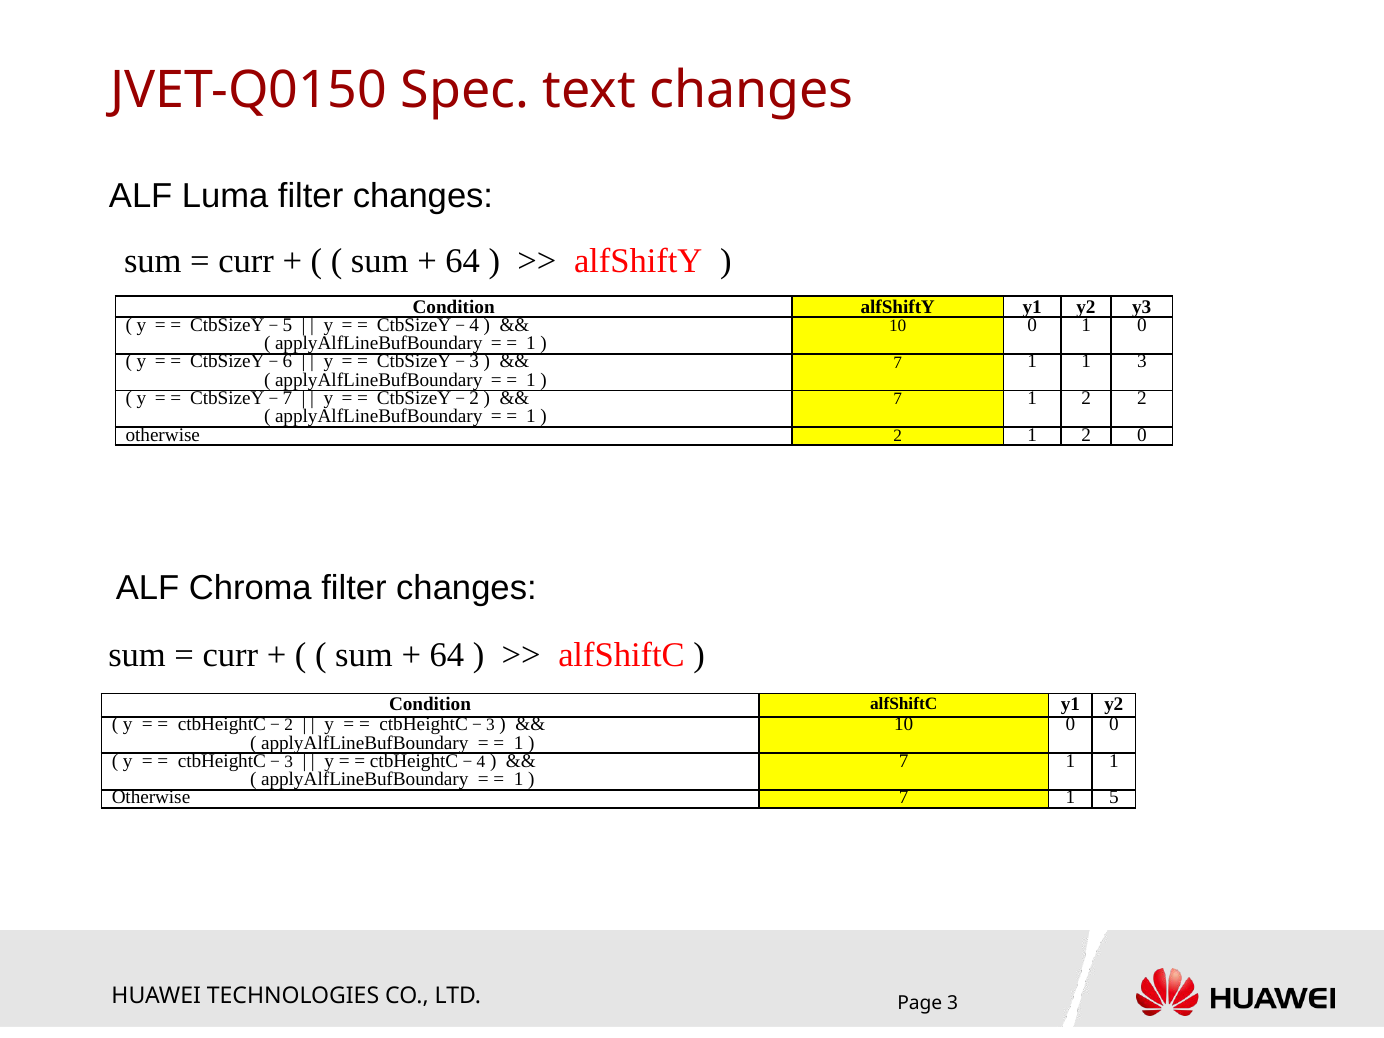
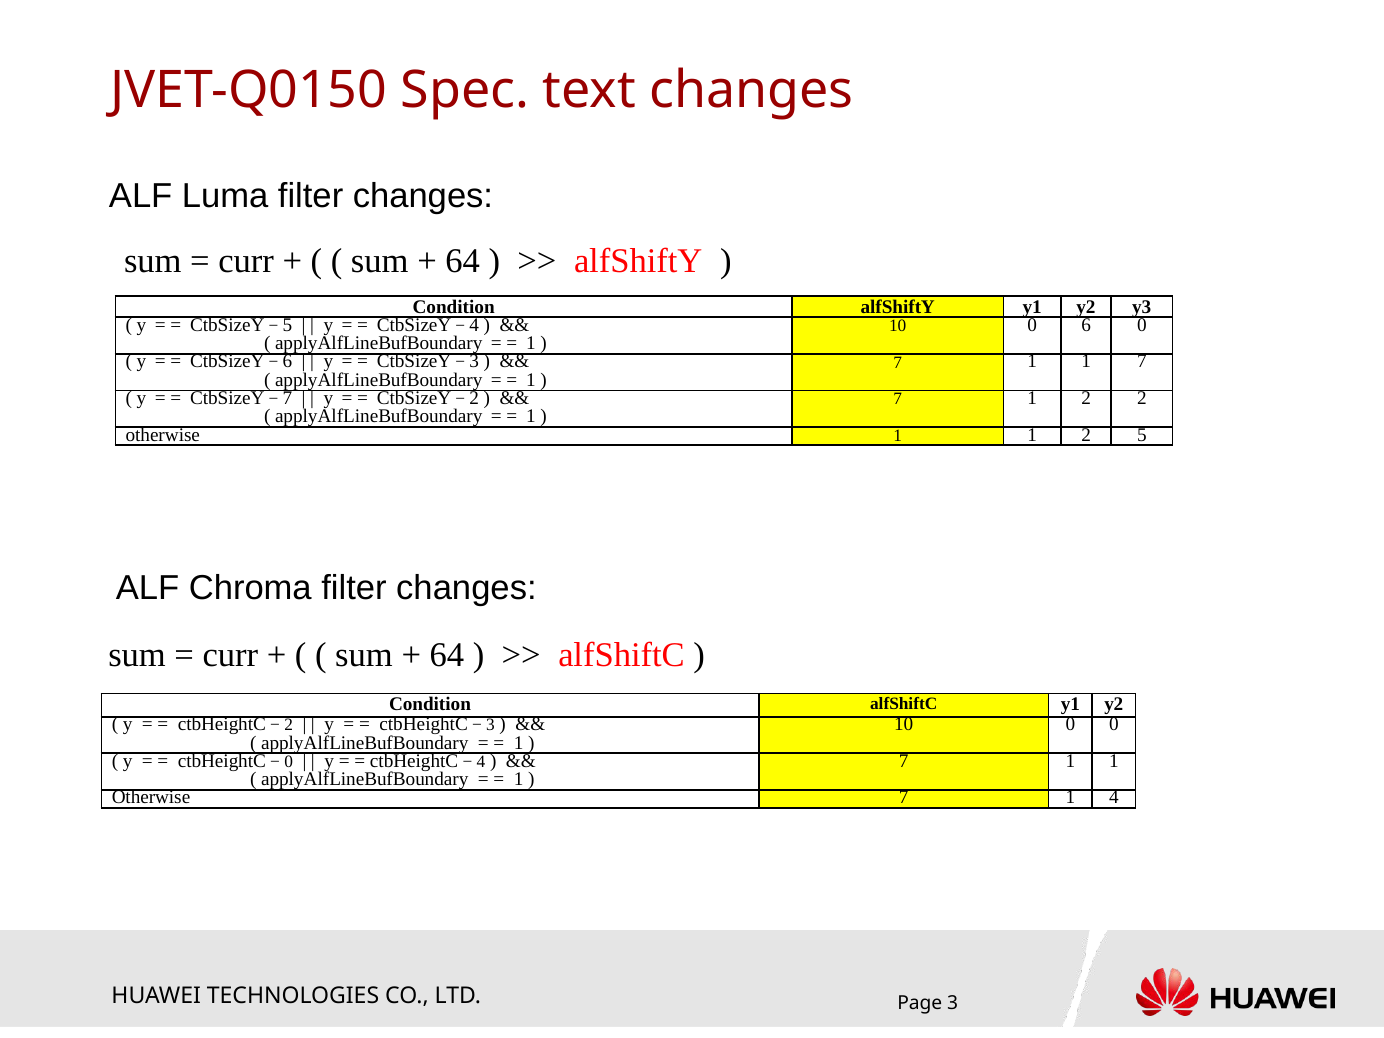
0 1: 1 -> 6 (1086, 325)
1 3: 3 -> 7 (1142, 362)
otherwise 2: 2 -> 1 (898, 436)
2 0: 0 -> 5 (1142, 435)
3: 3 -> 0 (289, 762)
1 5: 5 -> 4 (1114, 798)
